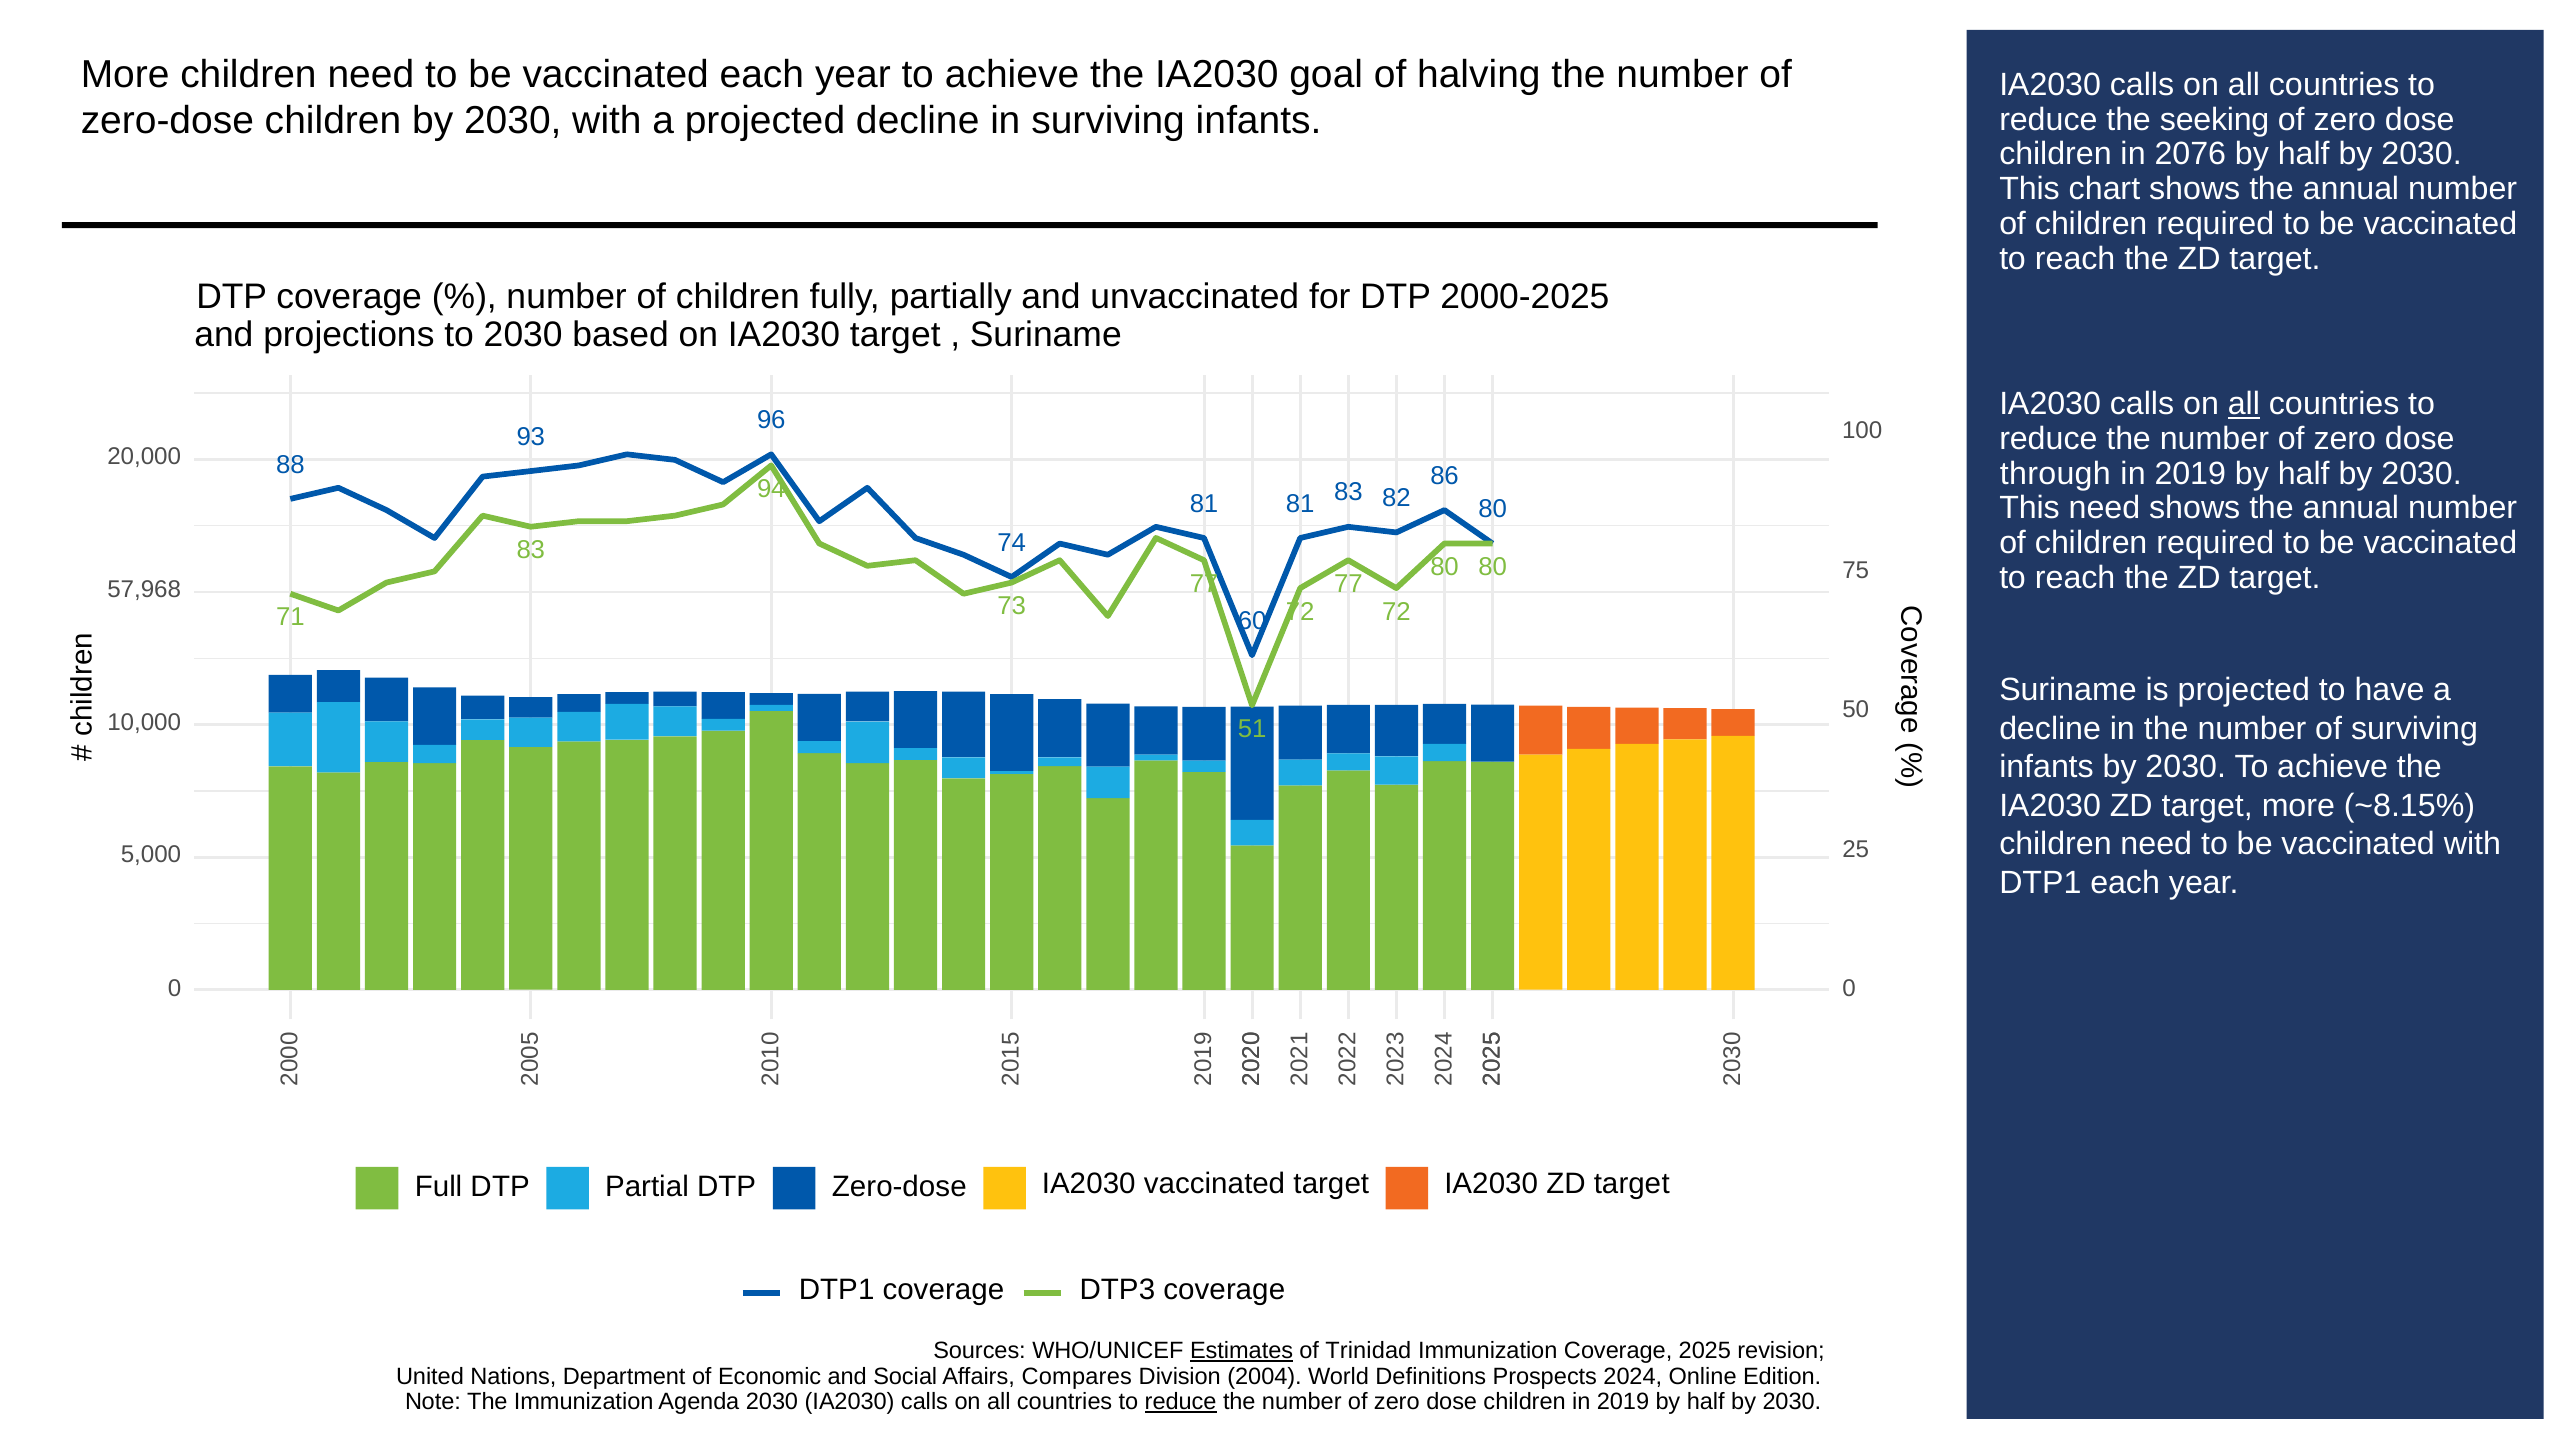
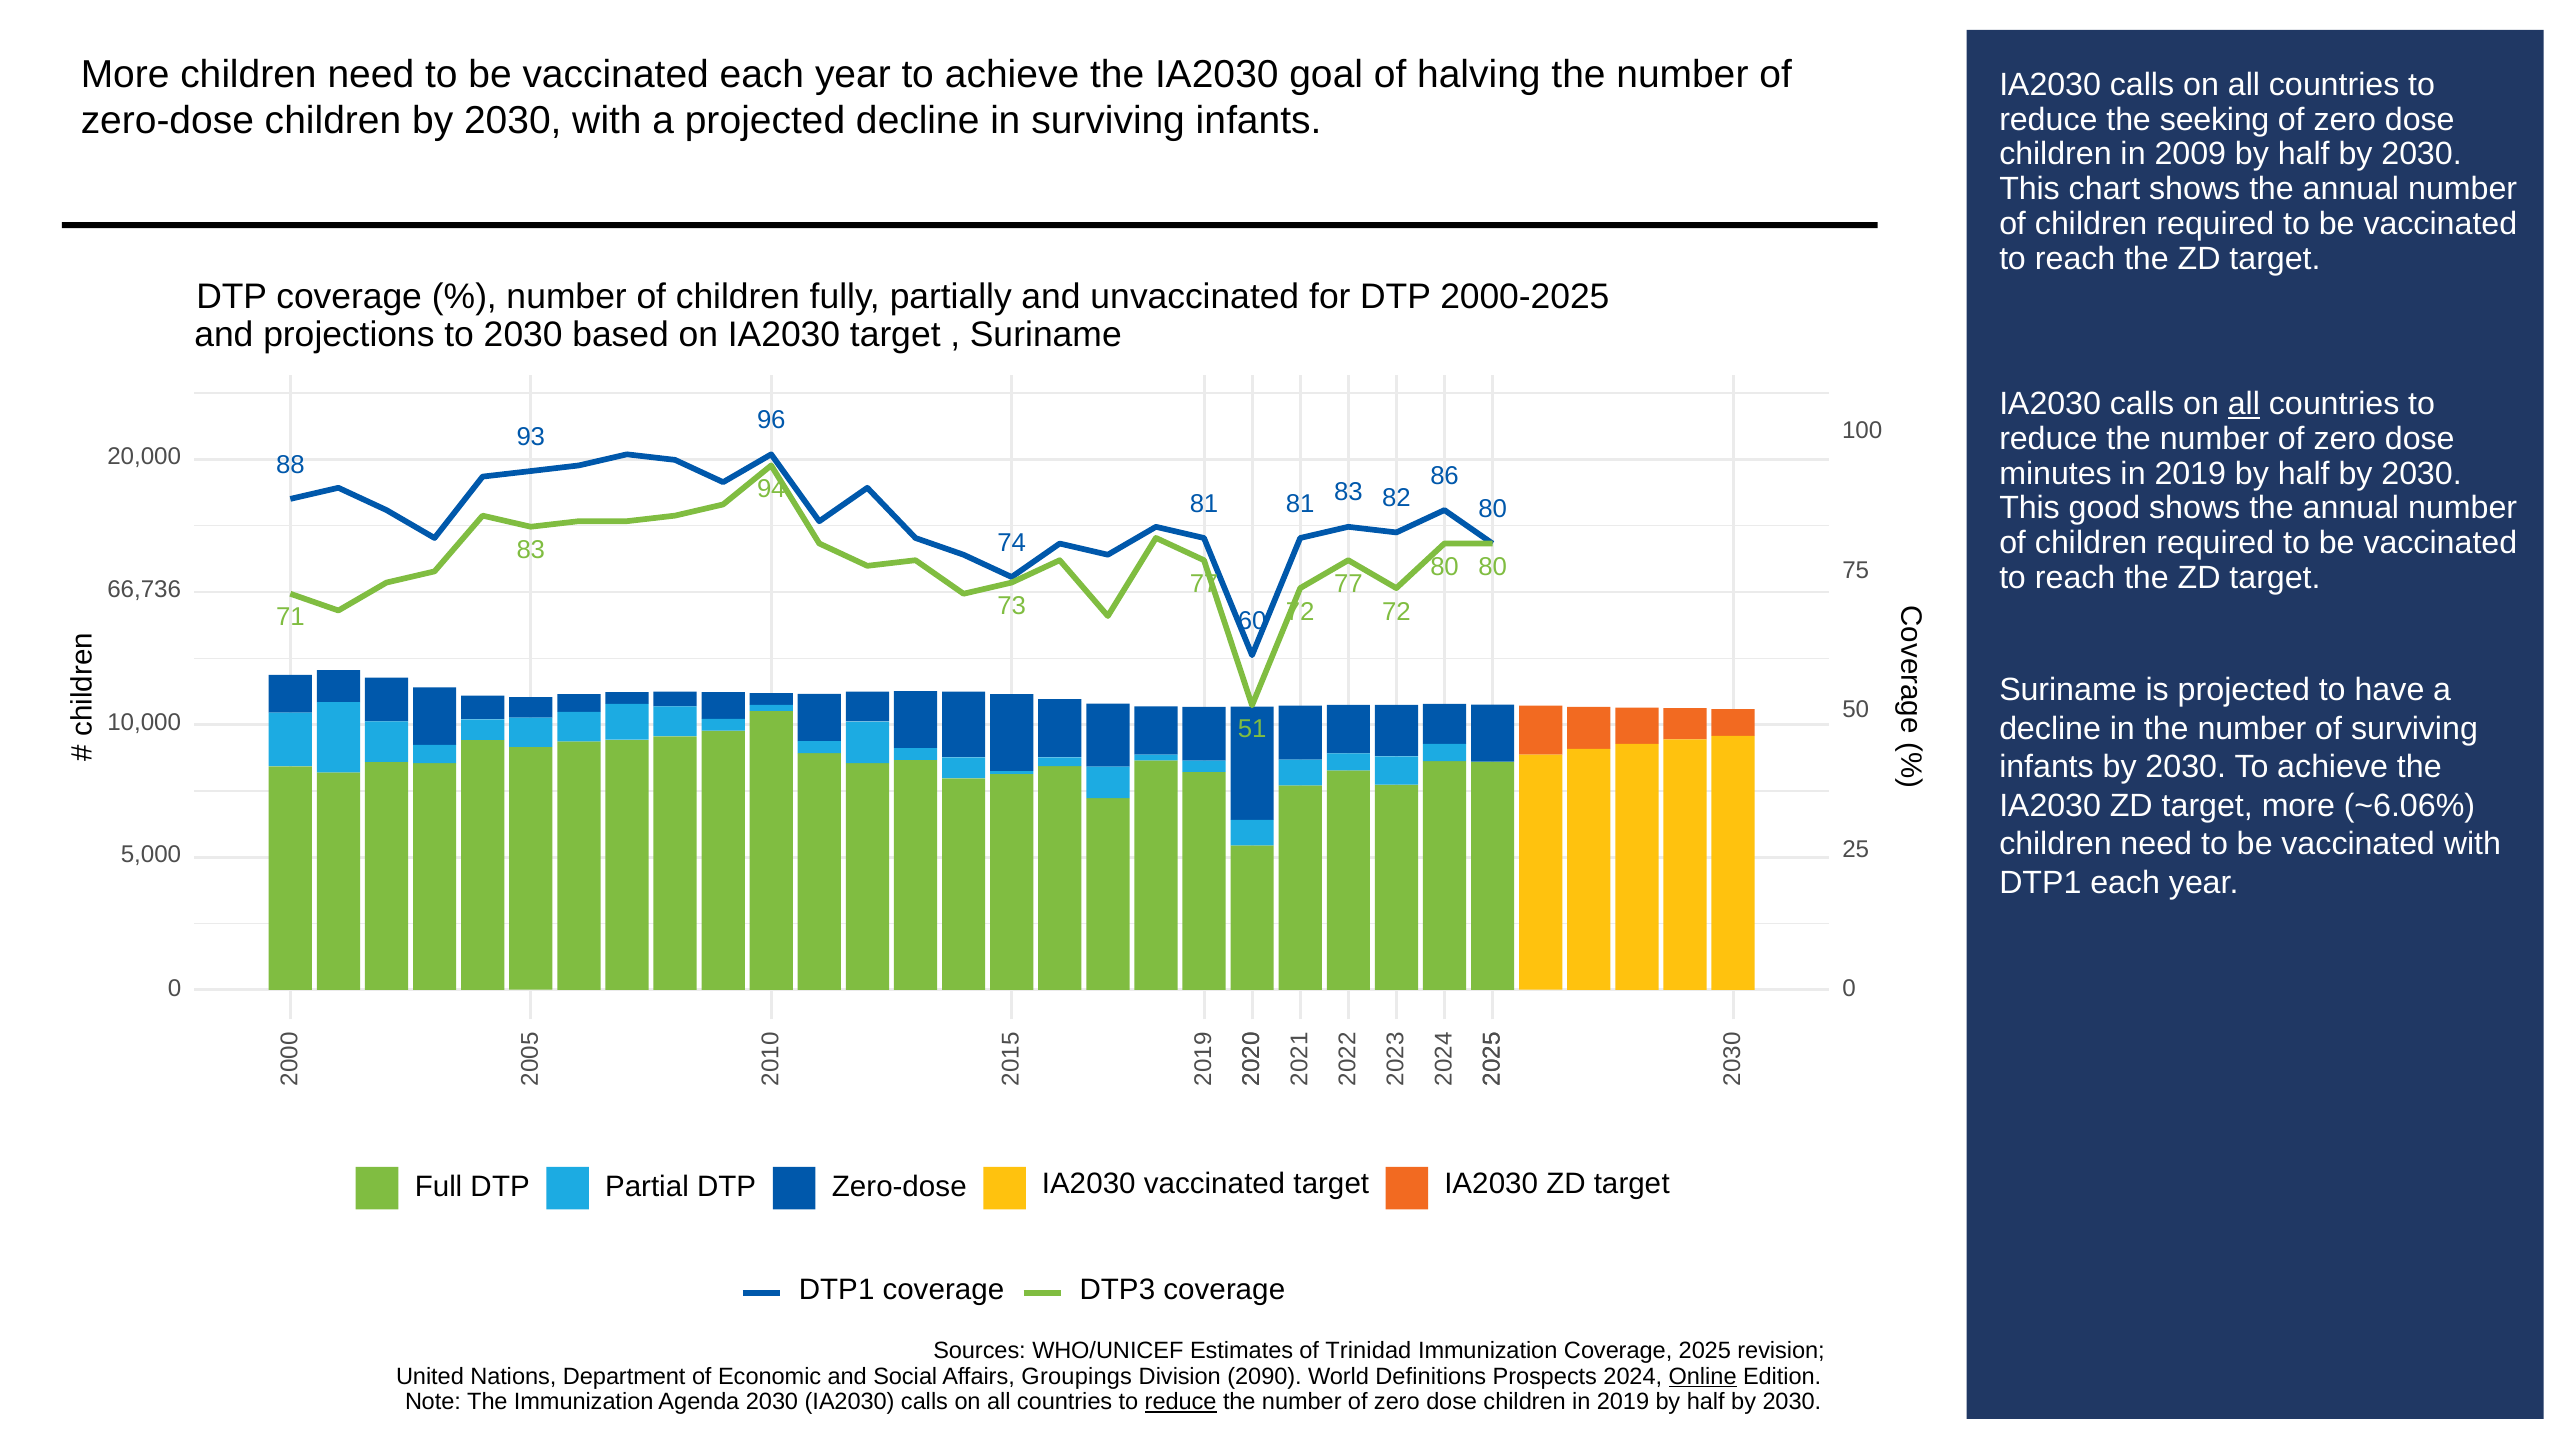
2076: 2076 -> 2009 (2190, 154)
through: through -> minutes (2056, 474)
This need: need -> good (2104, 508)
57,968: 57,968 -> 66,736 (144, 589)
~8.15%: ~8.15% -> ~6.06% (2409, 806)
Estimates underline: present -> none (1242, 1351)
Compares: Compares -> Groupings (1077, 1376)
2004: 2004 -> 2090 (1265, 1376)
Online underline: none -> present (1703, 1376)
